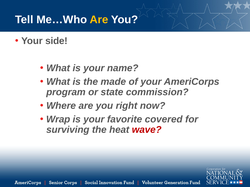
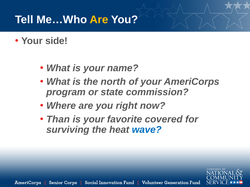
made: made -> north (113, 82)
Wrap: Wrap -> Than (58, 120)
wave colour: red -> blue (147, 130)
